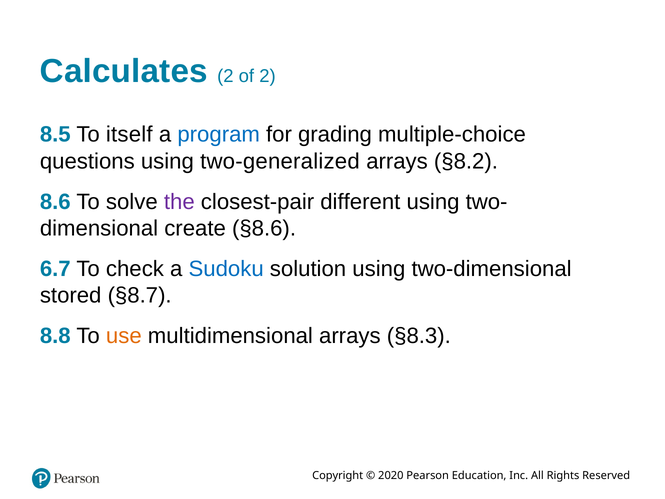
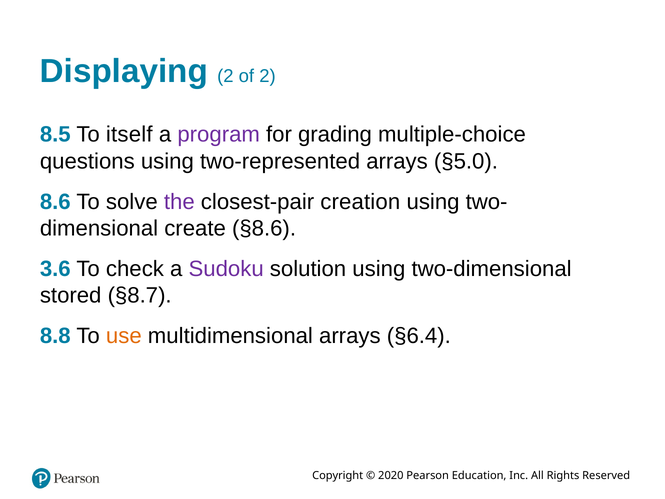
Calculates: Calculates -> Displaying (124, 71)
program colour: blue -> purple (219, 135)
two-generalized: two-generalized -> two-represented (280, 161)
§8.2: §8.2 -> §5.0 (466, 161)
different: different -> creation (360, 202)
6.7: 6.7 -> 3.6 (55, 269)
Sudoku colour: blue -> purple (226, 269)
§8.3: §8.3 -> §6.4 (419, 336)
